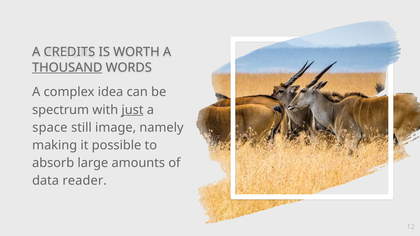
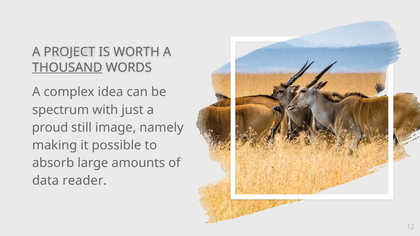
CREDITS: CREDITS -> PROJECT (69, 52)
just underline: present -> none (132, 110)
space: space -> proud (50, 128)
